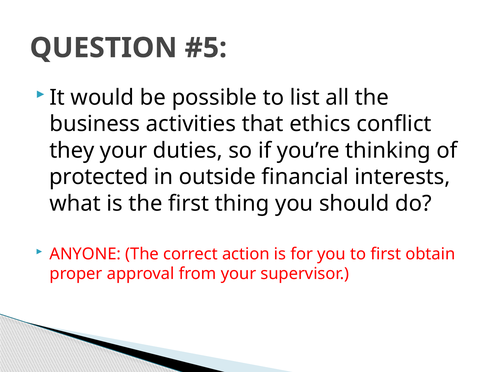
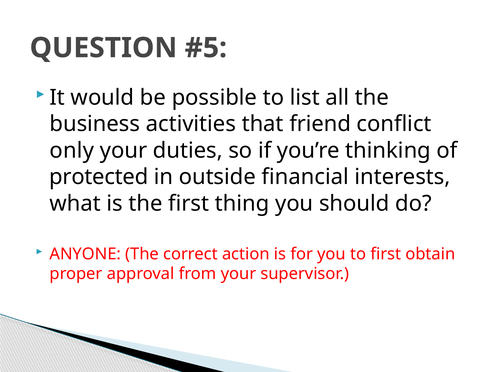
ethics: ethics -> friend (320, 124)
they: they -> only (72, 150)
